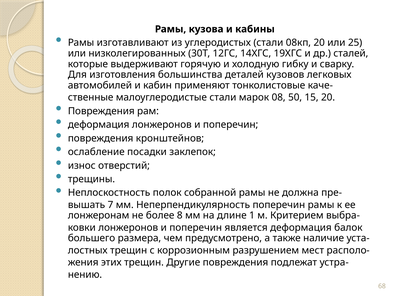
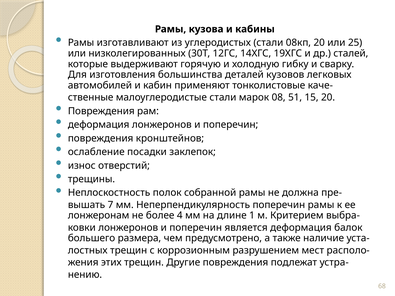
50: 50 -> 51 (295, 98)
8: 8 -> 4 (180, 216)
